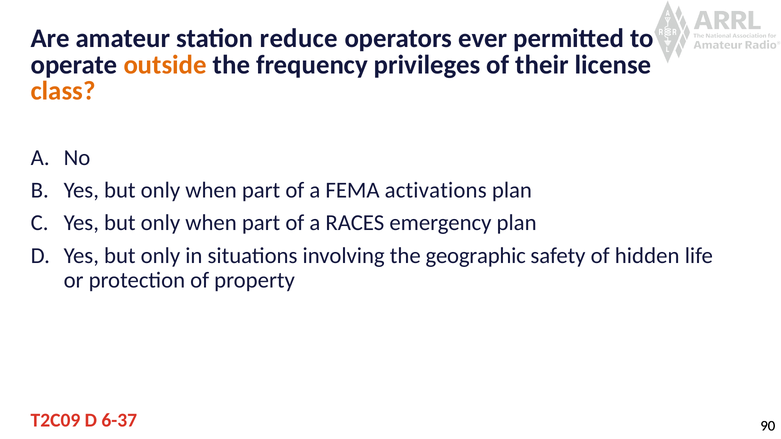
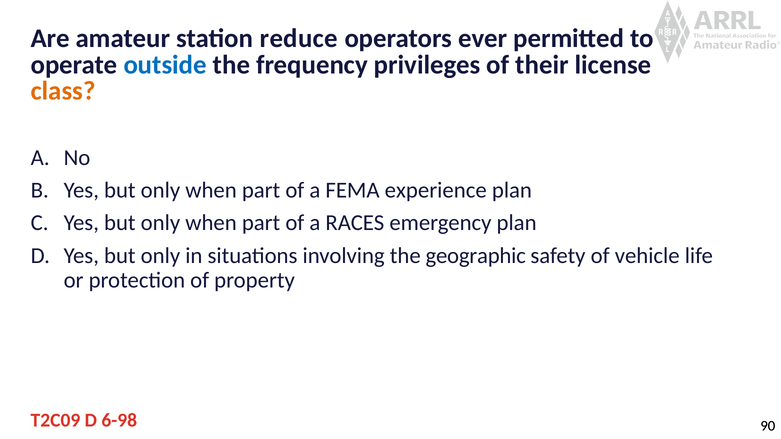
outside colour: orange -> blue (165, 65)
activations: activations -> experience (436, 190)
hidden: hidden -> vehicle (647, 256)
6-37: 6-37 -> 6-98 (119, 421)
